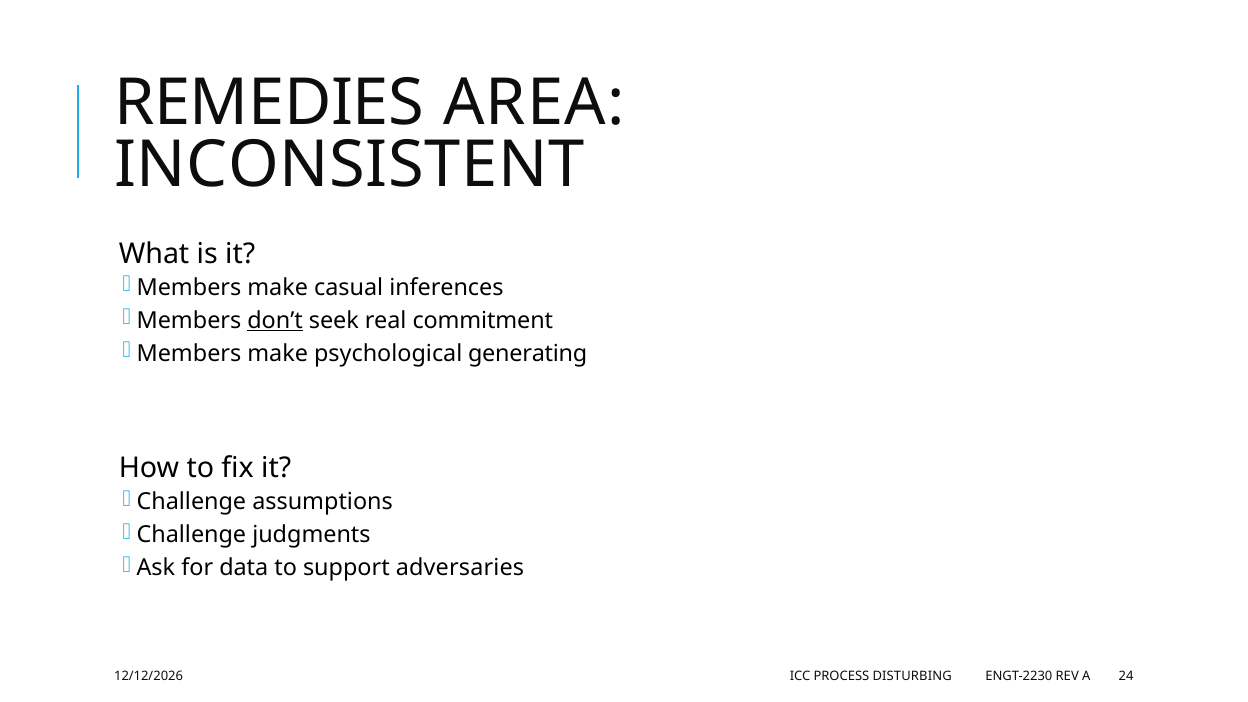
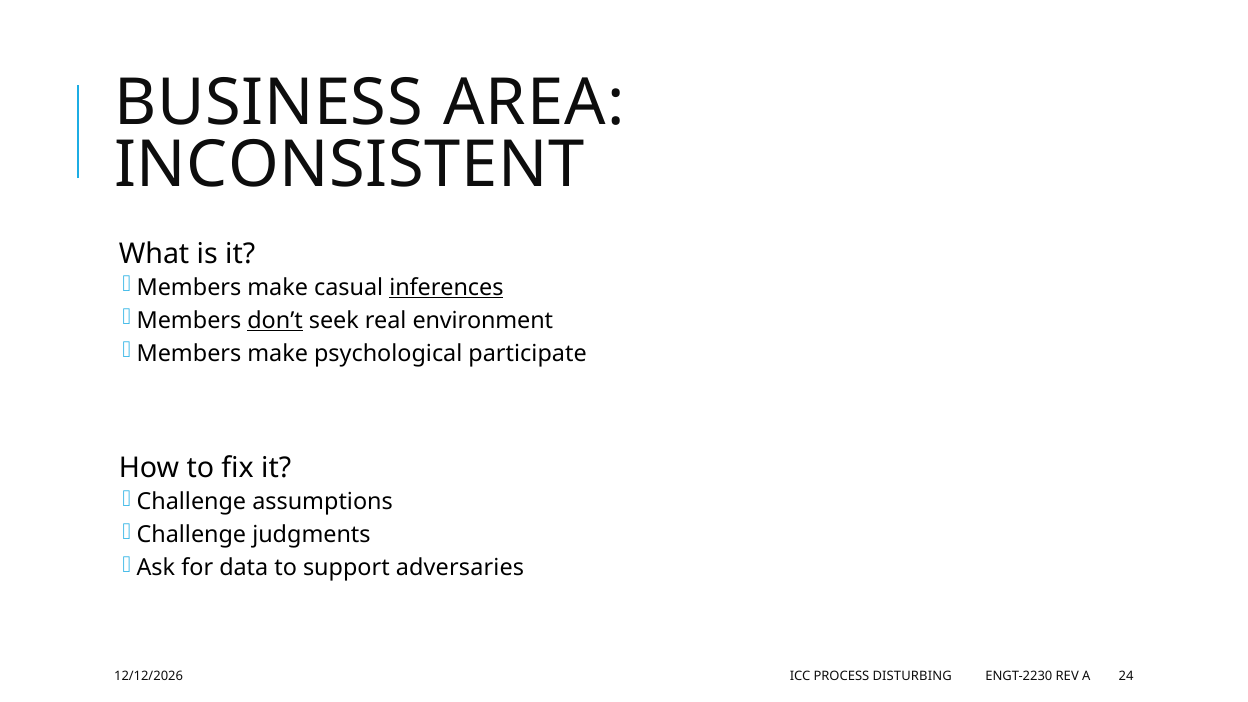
REMEDIES: REMEDIES -> BUSINESS (269, 103)
inferences underline: none -> present (446, 287)
commitment: commitment -> environment (483, 320)
generating: generating -> participate (528, 353)
